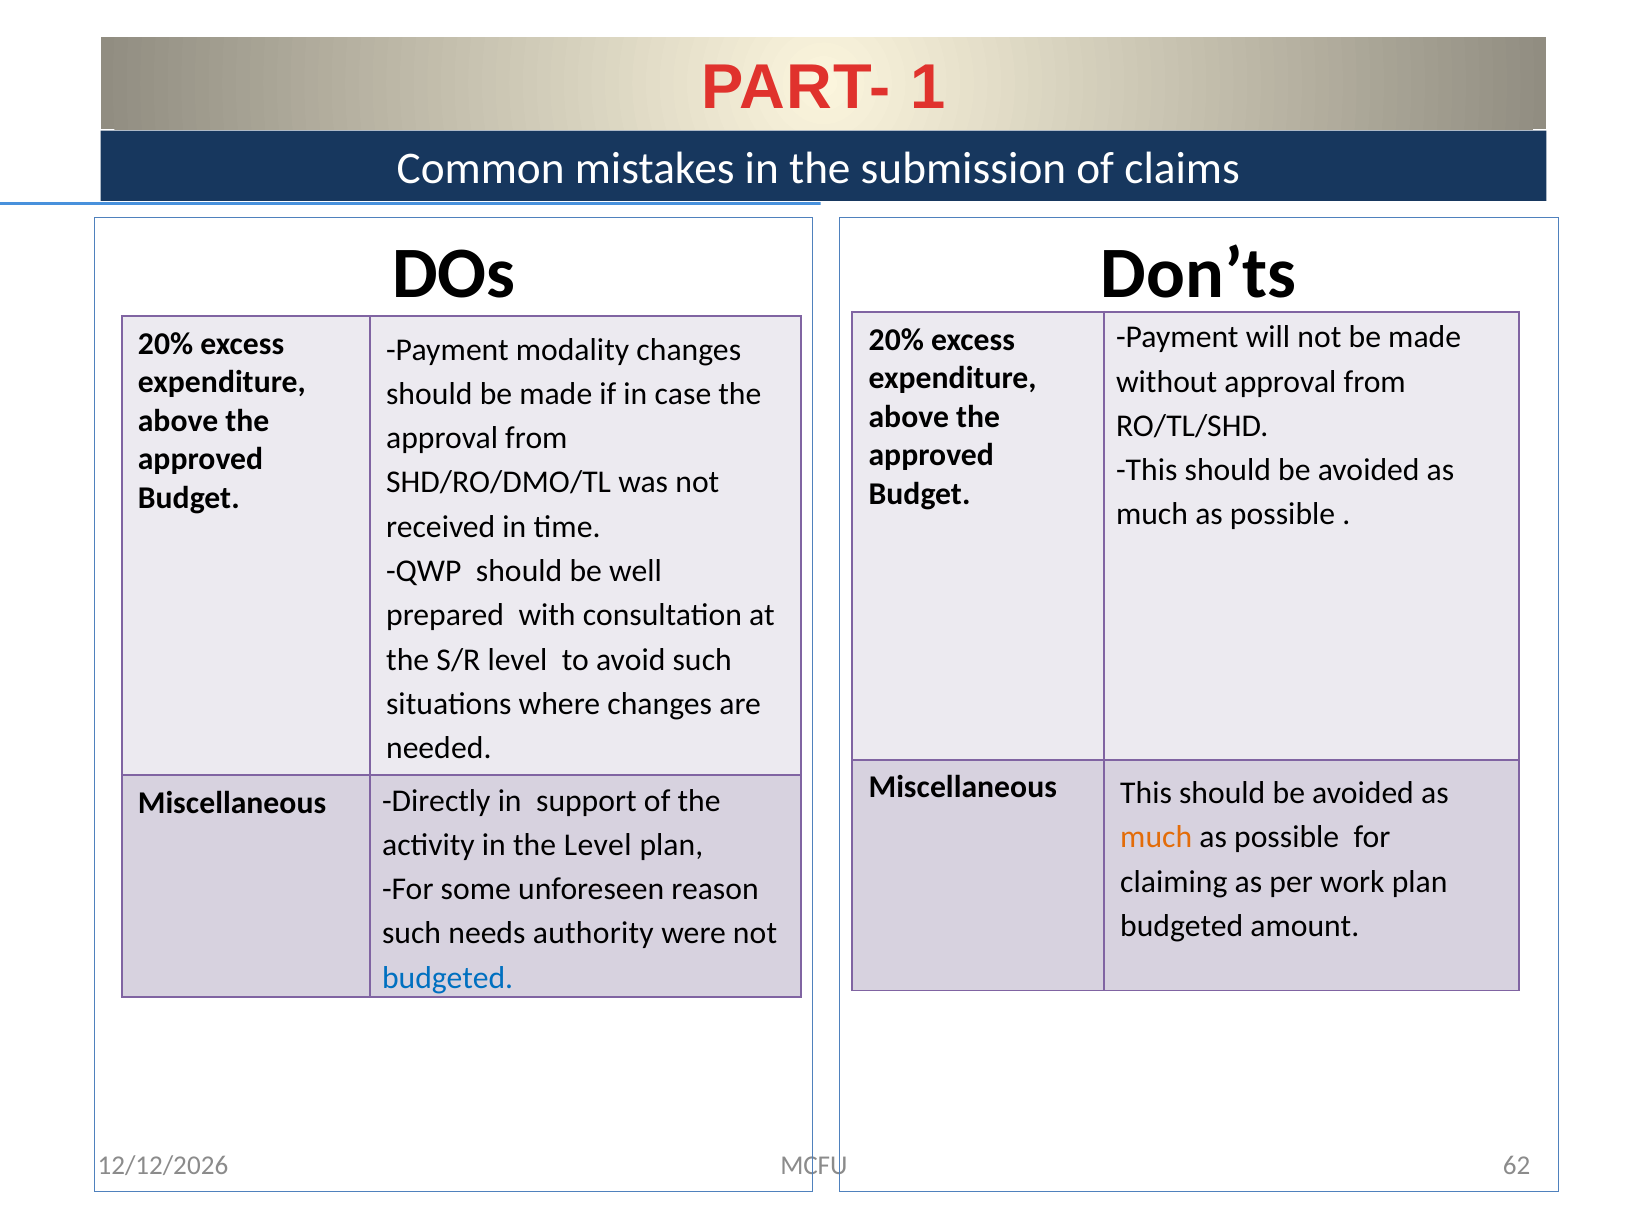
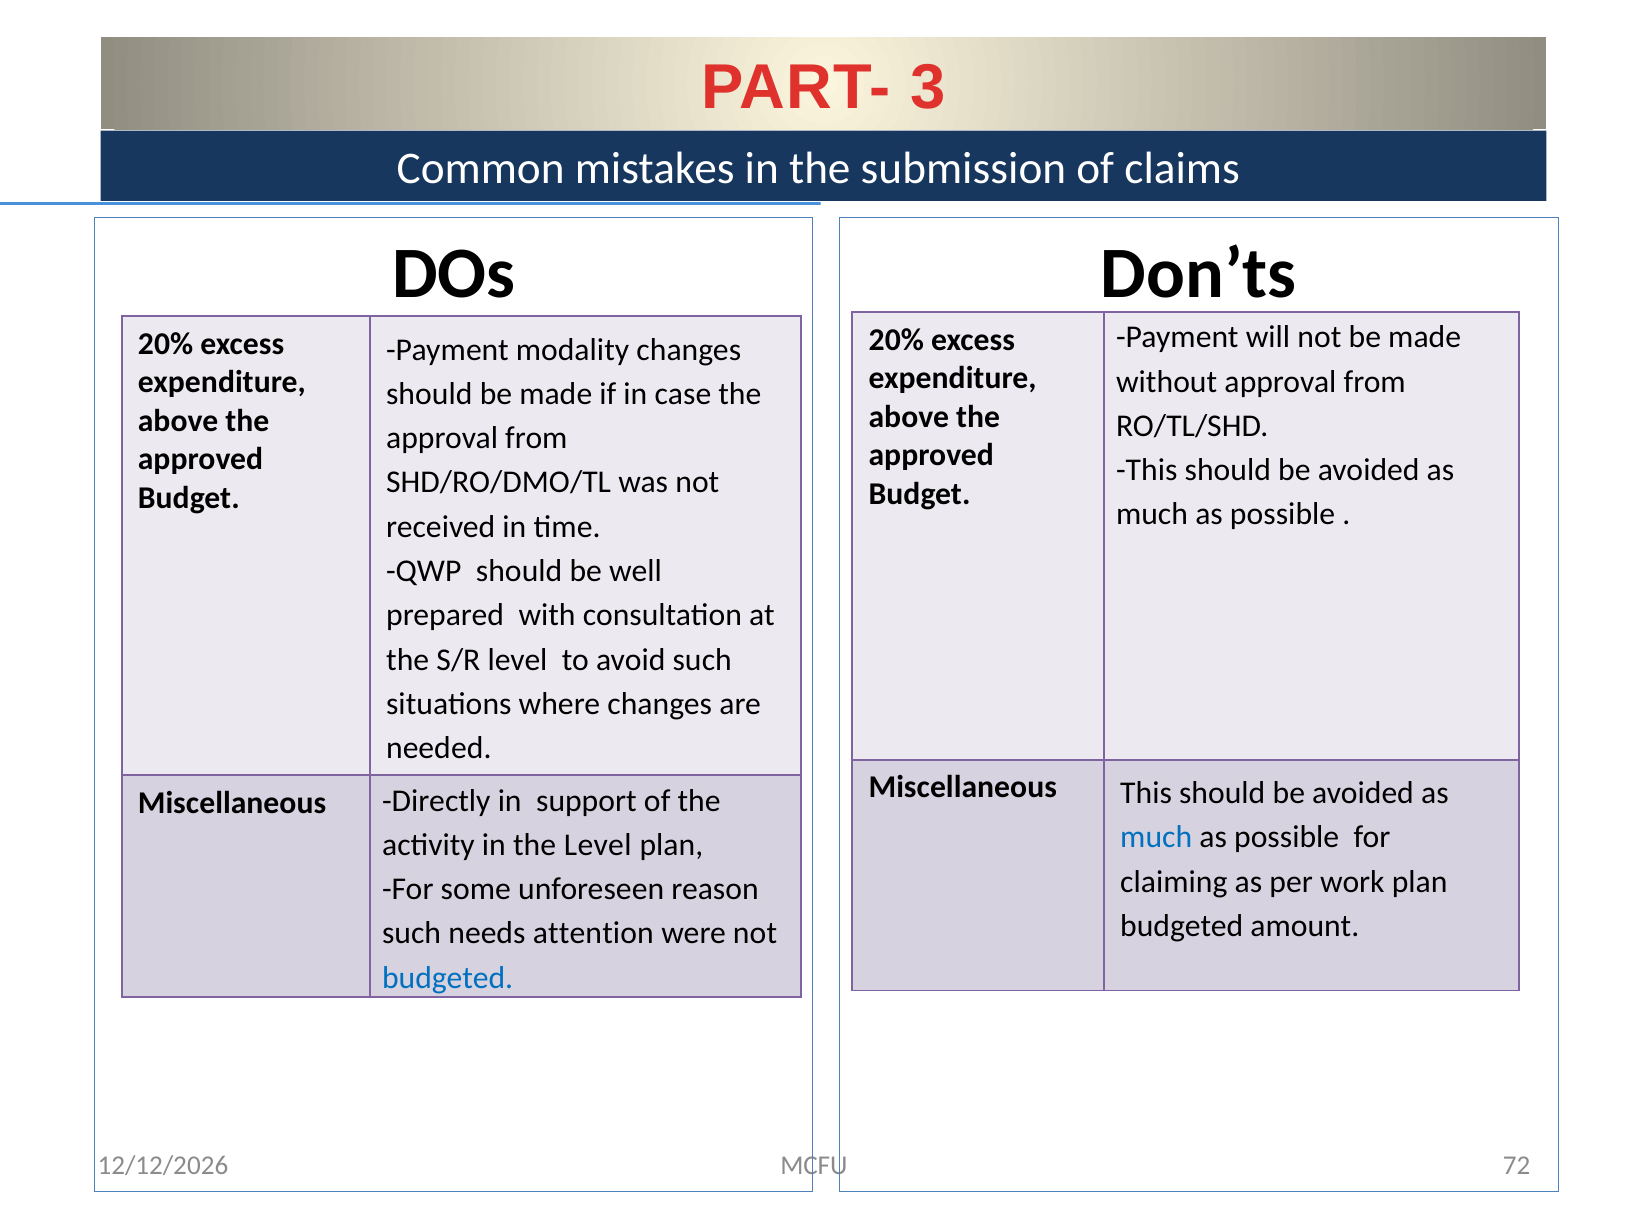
1: 1 -> 3 (928, 88)
much colour: orange -> blue (1156, 838)
authority: authority -> attention (593, 934)
62: 62 -> 72 (1517, 1166)
